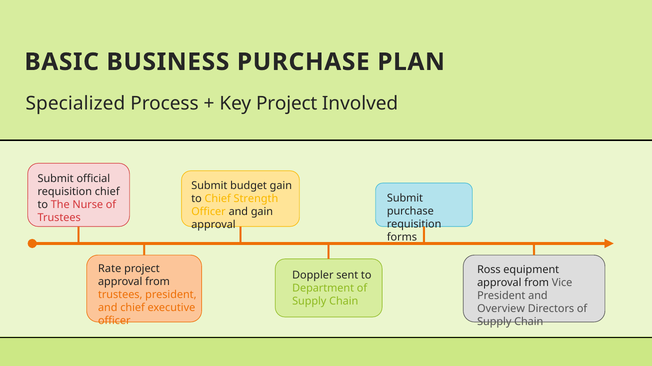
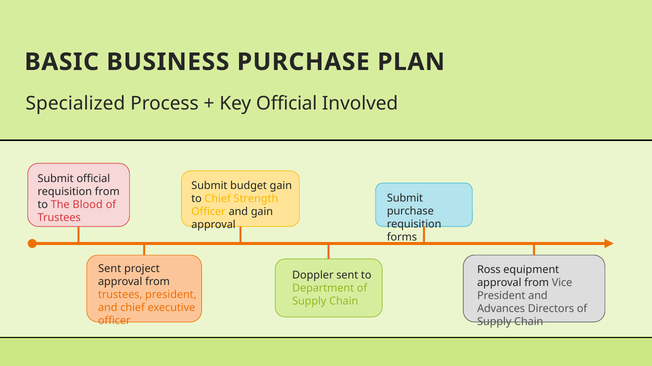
Key Project: Project -> Official (287, 103)
requisition chief: chief -> from (107, 192)
Nurse: Nurse -> Blood (88, 205)
Rate: Rate -> Sent (110, 269)
Overview: Overview -> Advances (501, 309)
